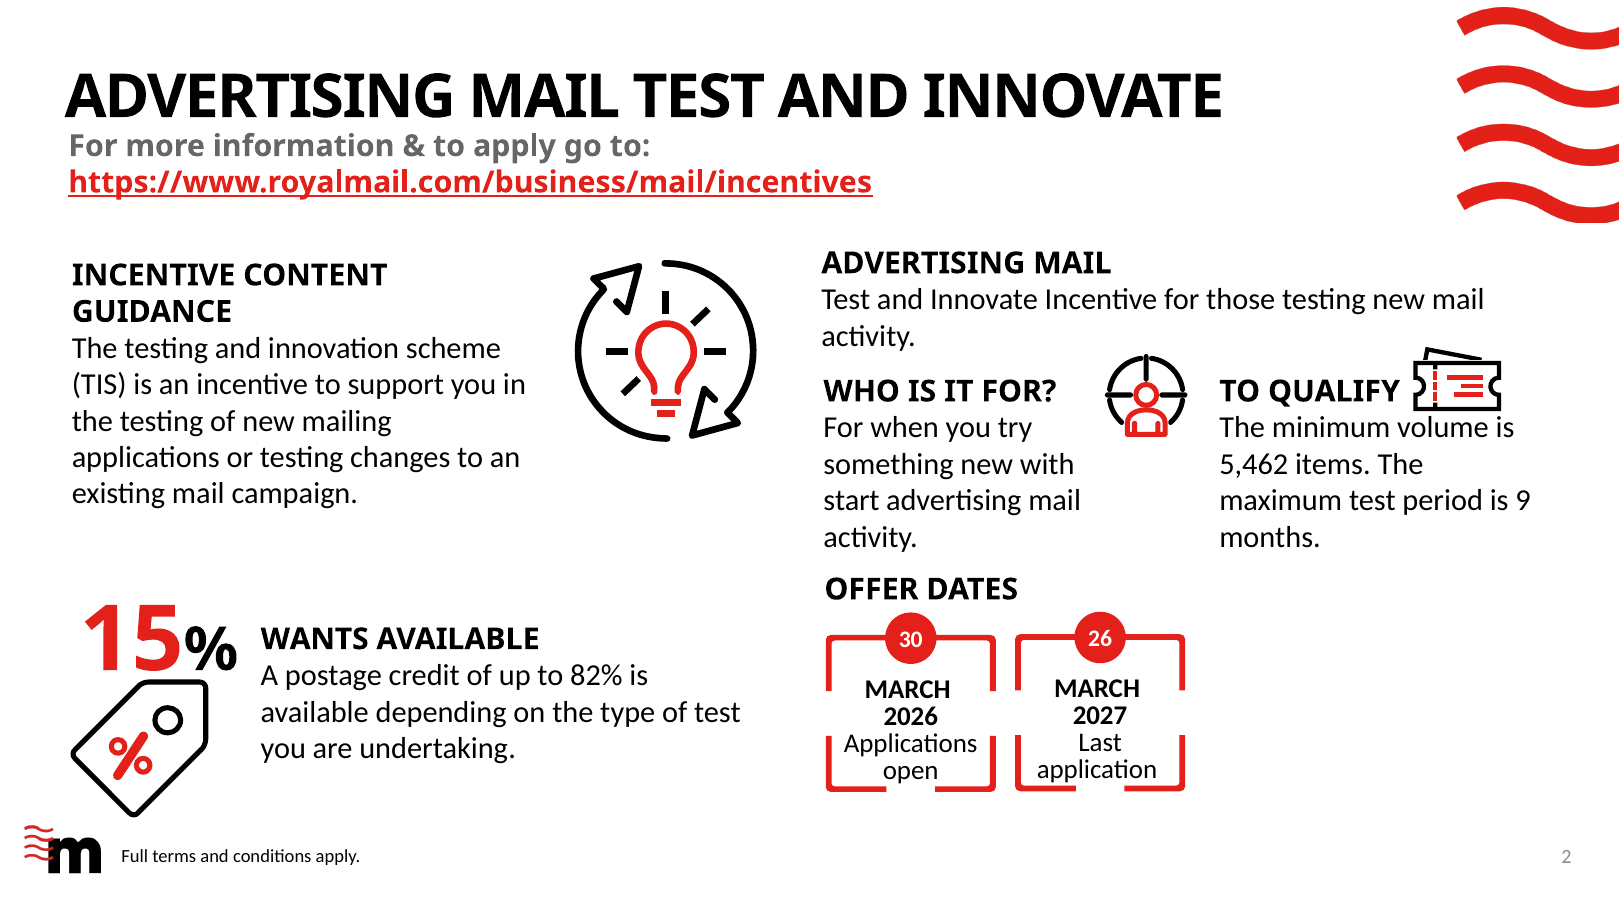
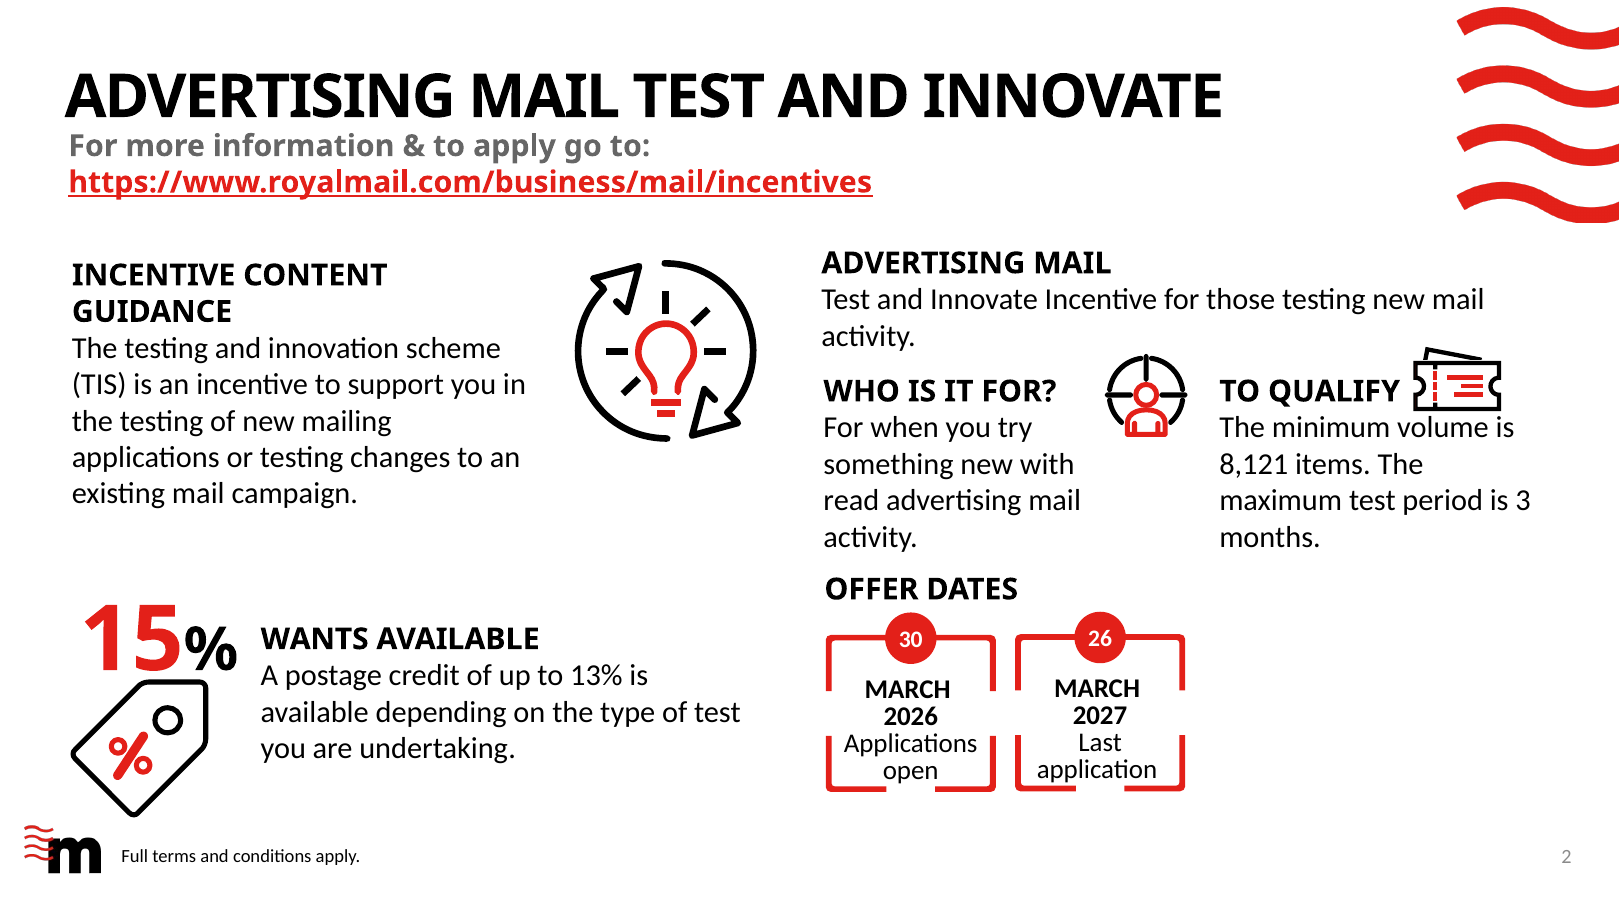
5,462: 5,462 -> 8,121 (1254, 464)
start: start -> read (851, 501)
9: 9 -> 3 (1523, 501)
82%: 82% -> 13% (596, 675)
